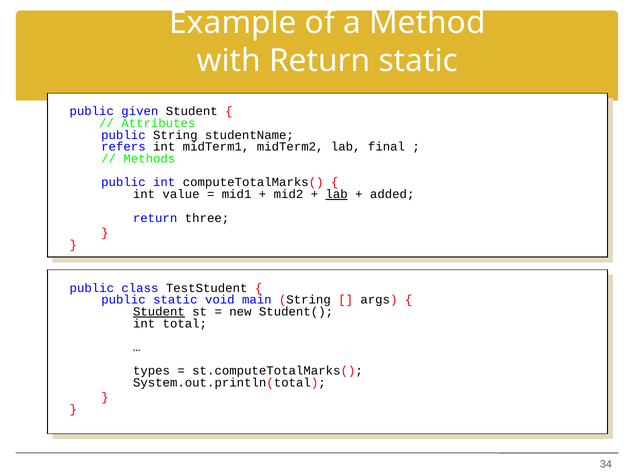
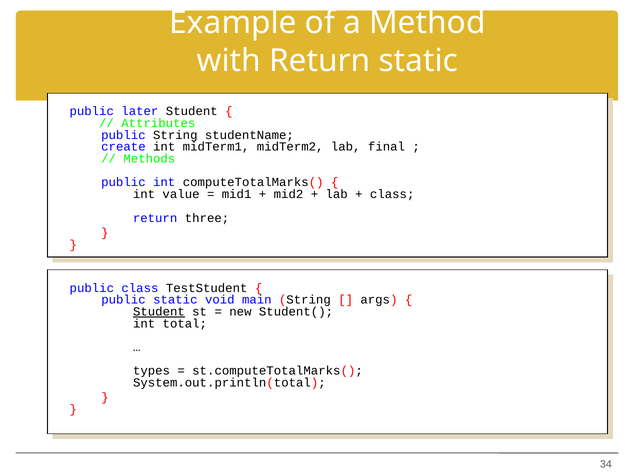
given: given -> later (140, 111)
refers: refers -> create (123, 147)
lab underline: present -> none (337, 194)
added: added -> class (392, 194)
